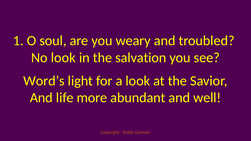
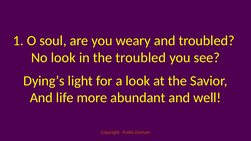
the salvation: salvation -> troubled (141, 58)
Word’s: Word’s -> Dying’s (44, 81)
